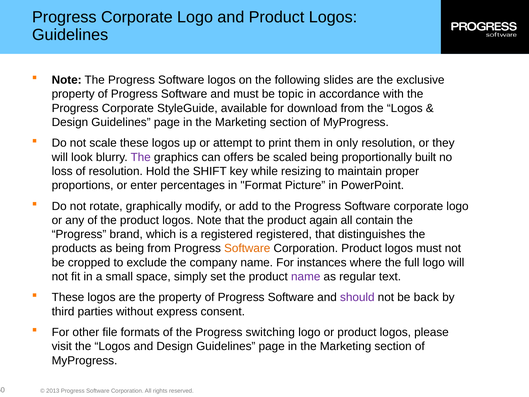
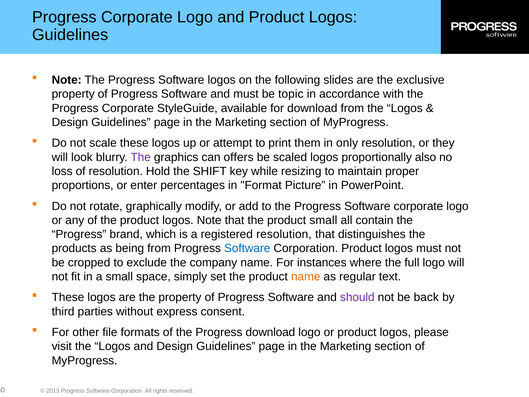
scaled being: being -> logos (324, 157)
built: built -> also (426, 157)
product again: again -> small (323, 220)
registered registered: registered -> resolution (284, 234)
Software colour: orange -> blue (247, 248)
name colour: purple -> orange (306, 276)
Progress switching: switching -> download (270, 332)
